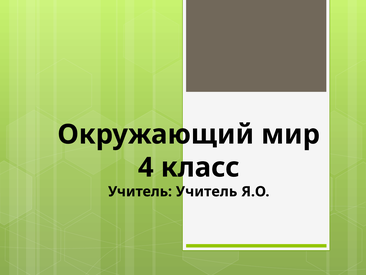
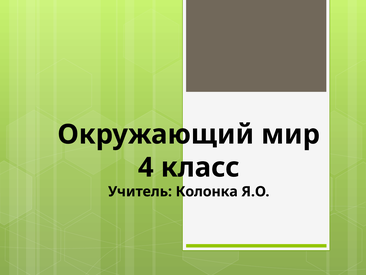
Учитель Учитель: Учитель -> Колонка (207, 191)
